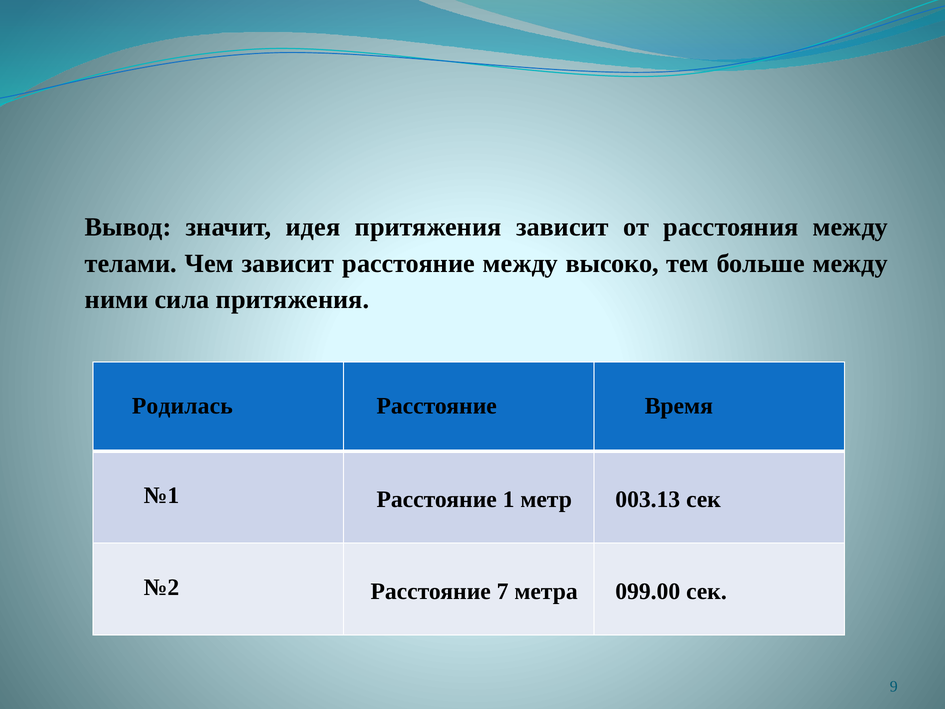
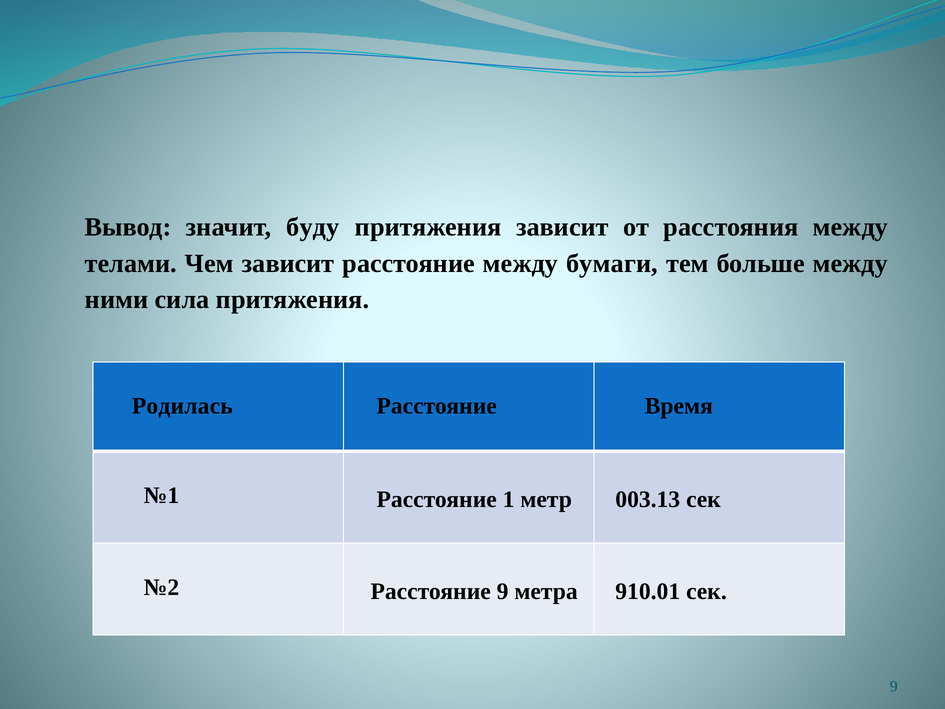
идея: идея -> буду (313, 227)
высоко: высоко -> бумаги (612, 263)
Расстояние 7: 7 -> 9 (503, 591)
099.00: 099.00 -> 910.01 (648, 591)
